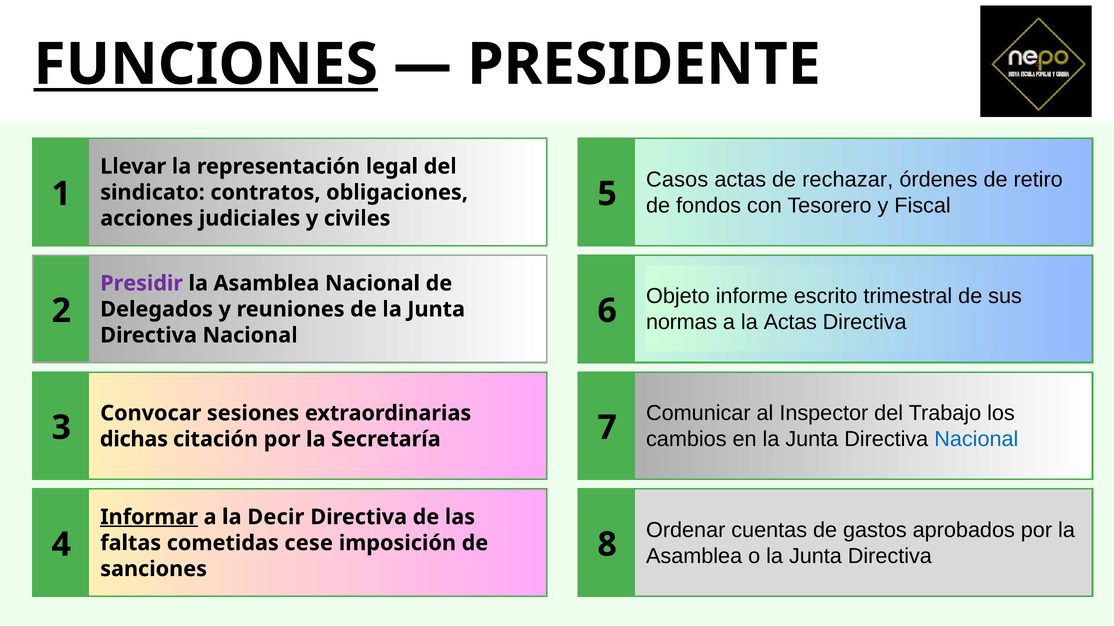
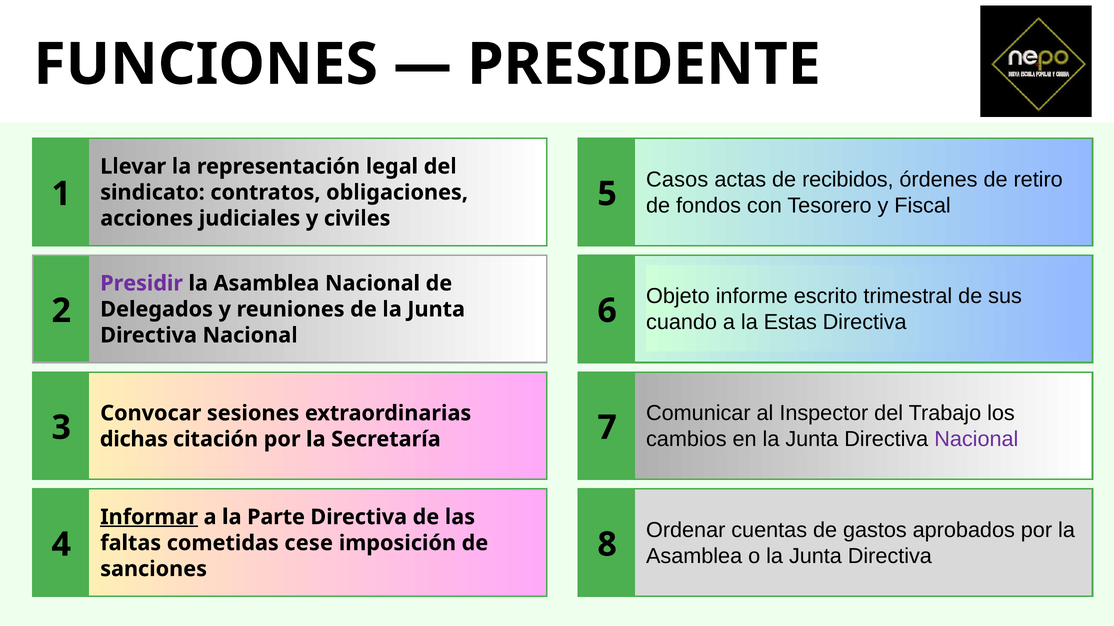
FUNCIONES underline: present -> none (206, 65)
rechazar: rechazar -> recibidos (848, 180)
normas: normas -> cuando (682, 323)
la Actas: Actas -> Estas (790, 323)
Nacional colour: blue -> purple (976, 440)
Decir: Decir -> Parte (276, 518)
